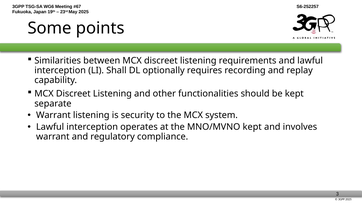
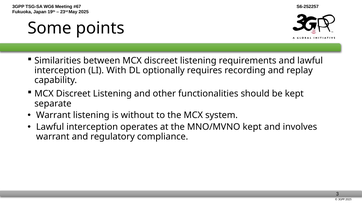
Shall: Shall -> With (116, 70)
security: security -> without (137, 115)
